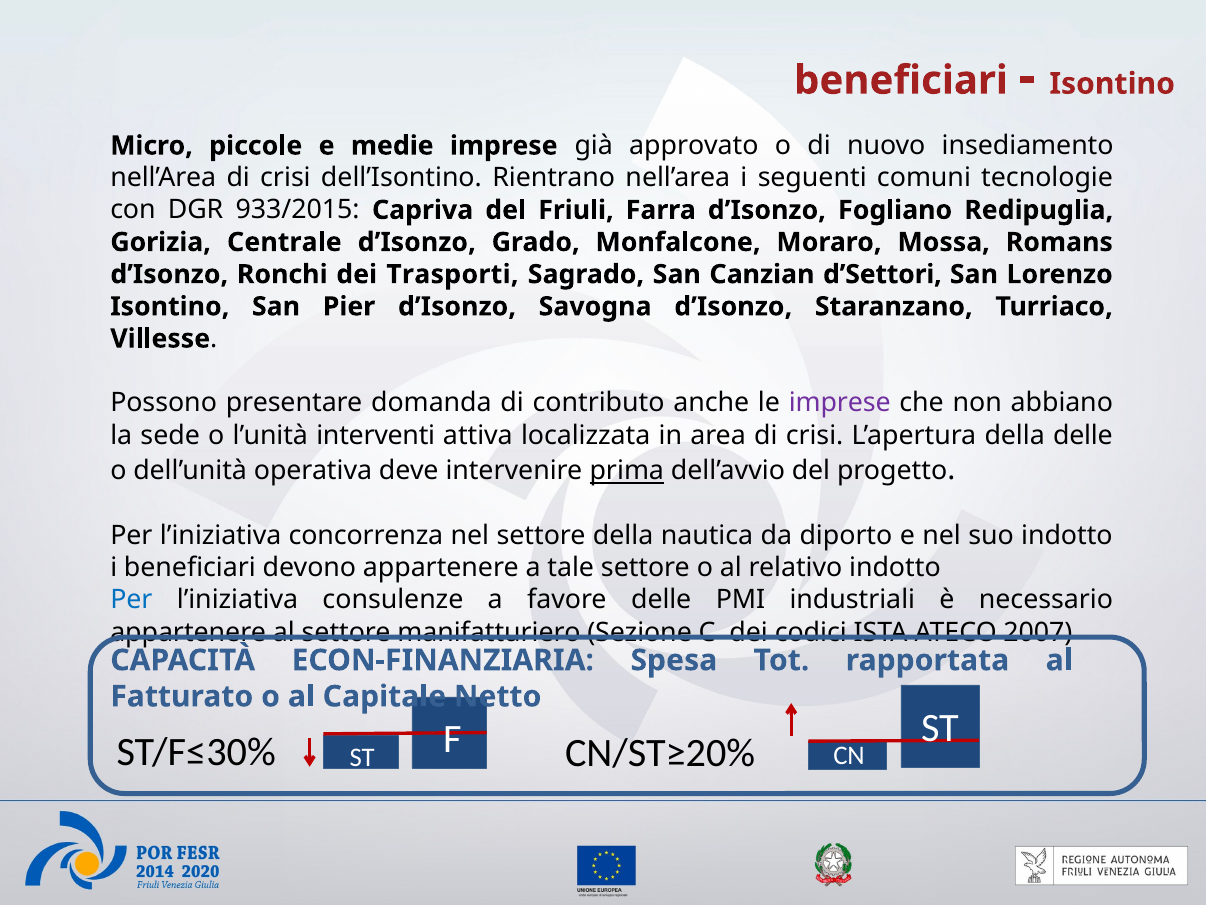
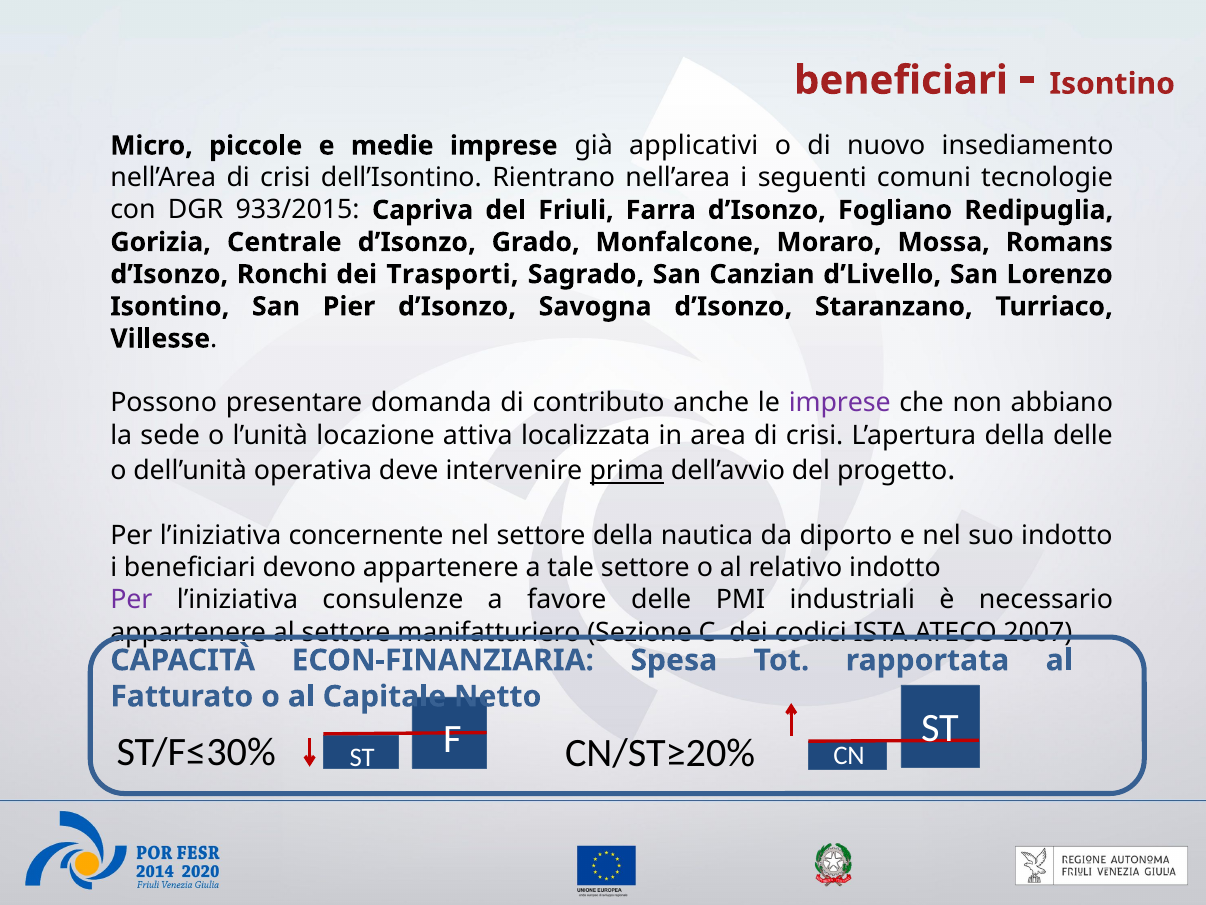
approvato: approvato -> applicativi (694, 146)
d’Settori: d’Settori -> d’Livello (882, 274)
interventi: interventi -> locazione (376, 435)
concorrenza: concorrenza -> concernente (366, 535)
Per colour: blue -> purple (131, 600)
